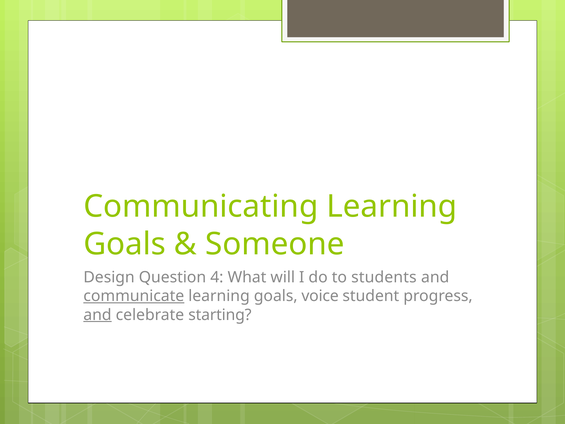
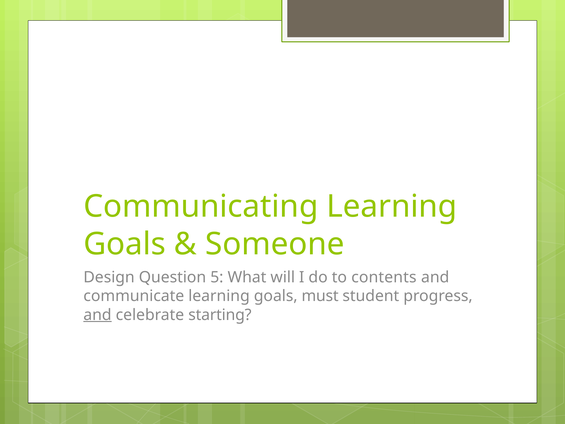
4: 4 -> 5 (217, 277)
students: students -> contents (384, 277)
communicate underline: present -> none (134, 296)
voice: voice -> must (320, 296)
